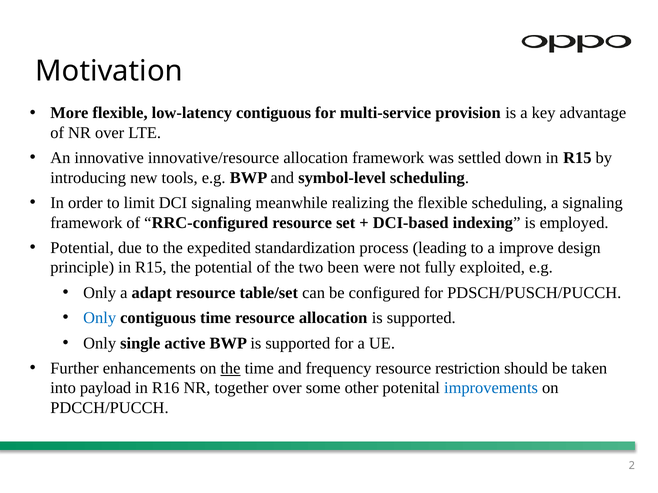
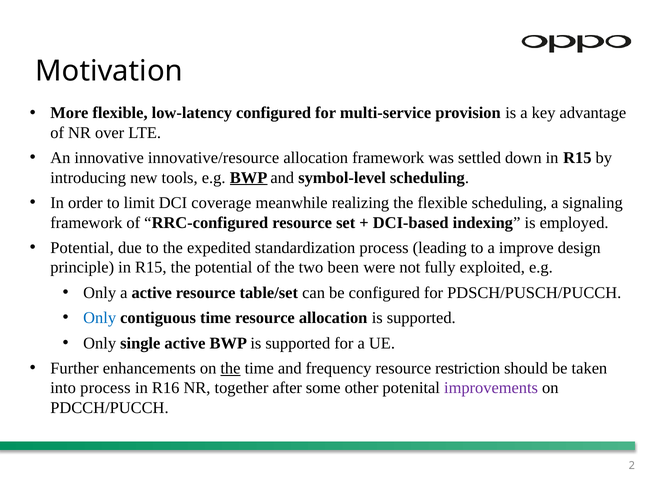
low-latency contiguous: contiguous -> configured (274, 113)
BWP underline: none -> present (249, 178)
DCI signaling: signaling -> coverage (221, 203)
a adapt: adapt -> active (152, 293)
into payload: payload -> process (105, 388)
together over: over -> after (287, 388)
improvements colour: blue -> purple (491, 388)
